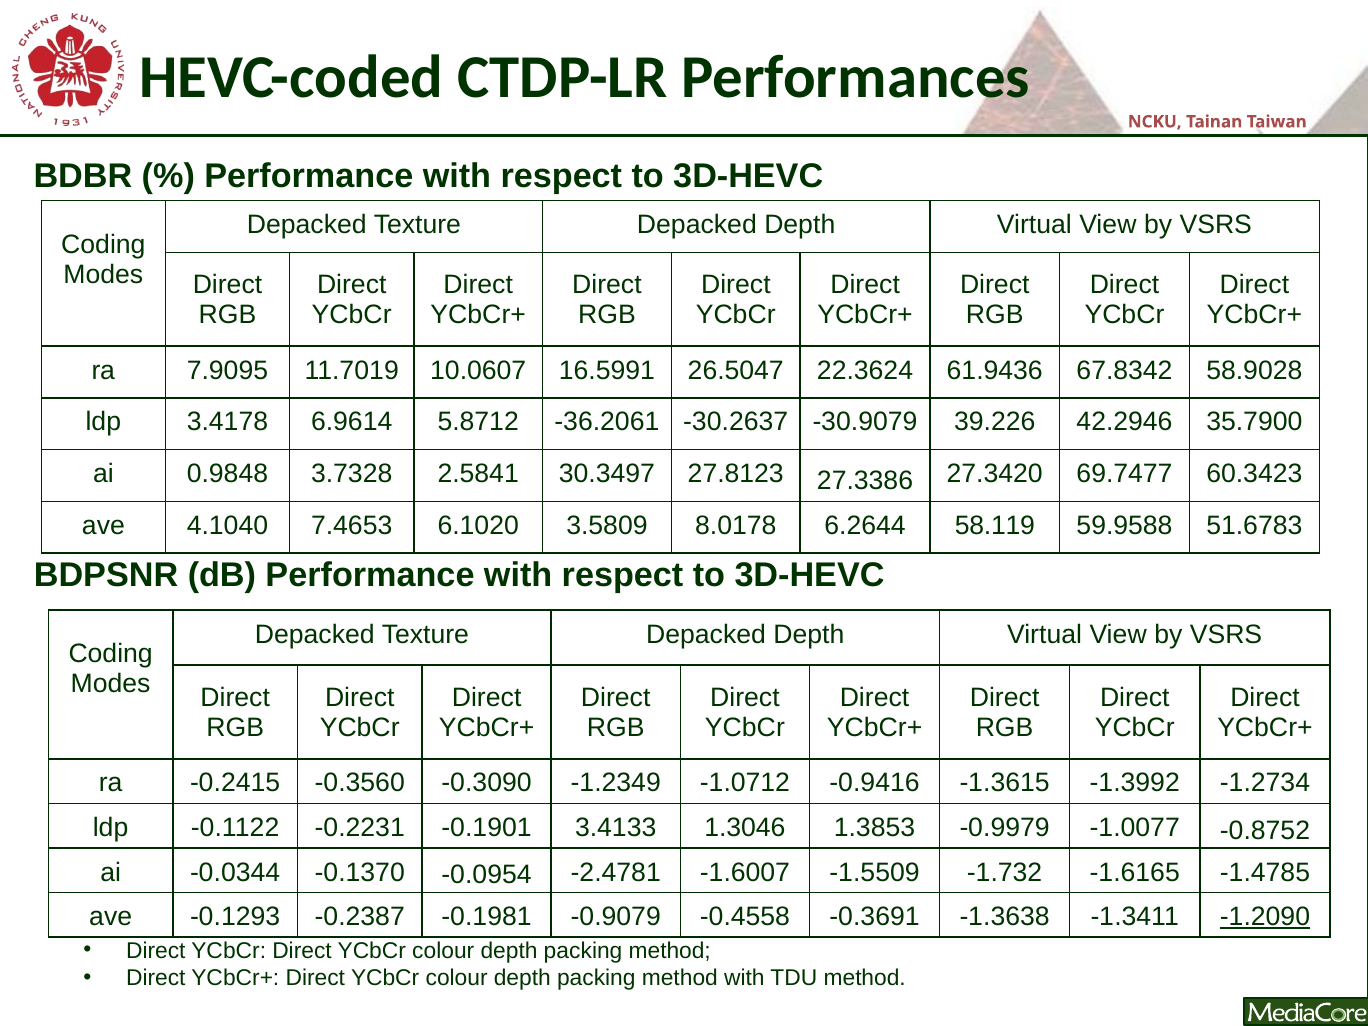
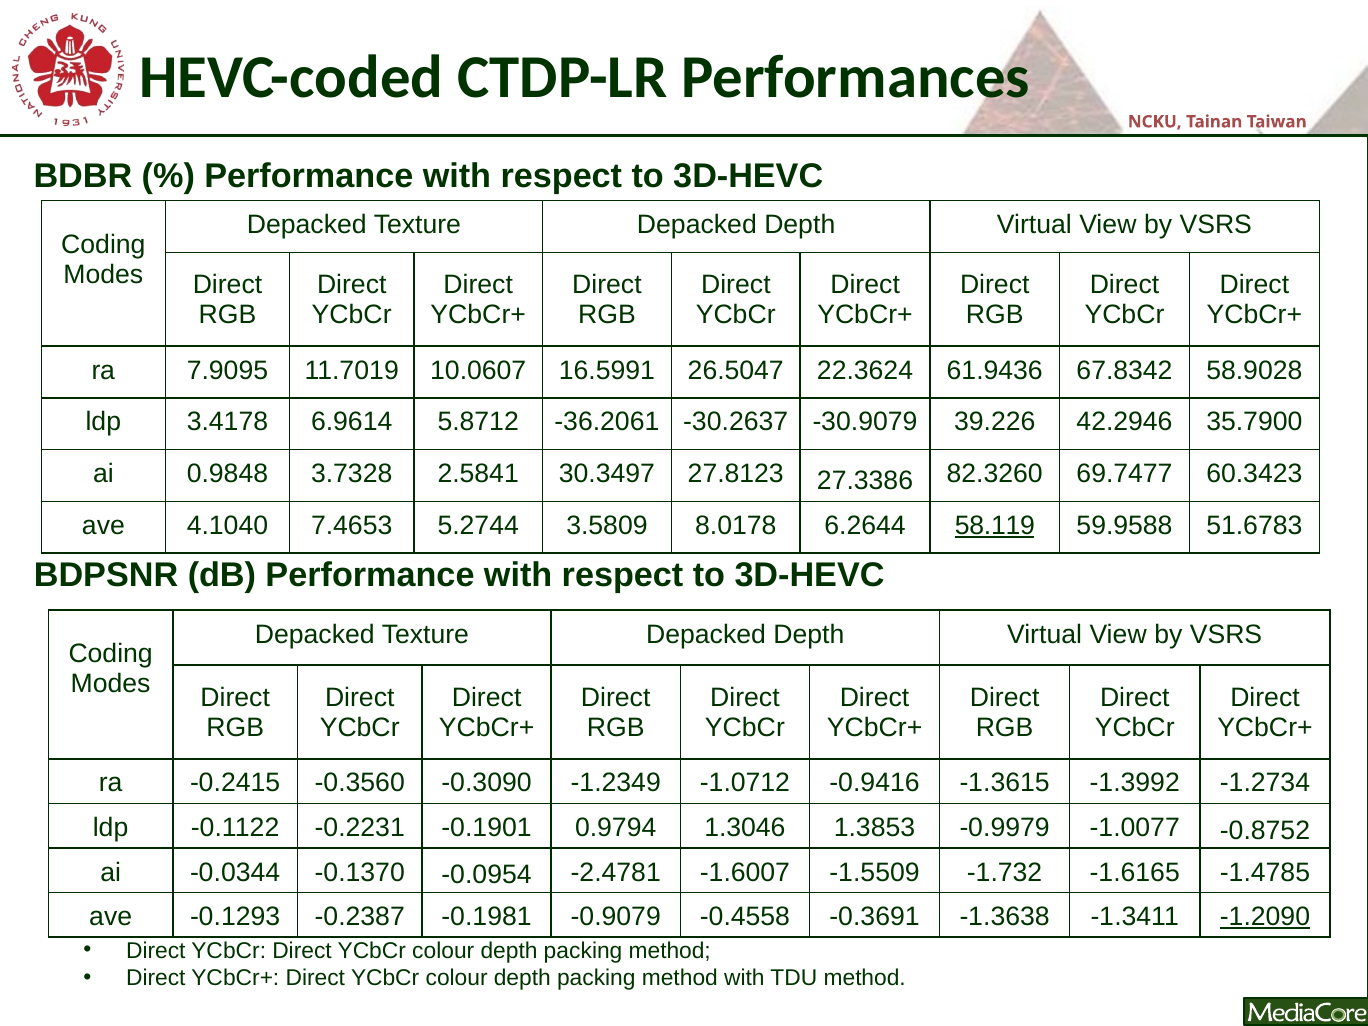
27.3420: 27.3420 -> 82.3260 (995, 474)
6.1020: 6.1020 -> 5.2744 (478, 526)
58.119 underline: none -> present (995, 526)
3.4133: 3.4133 -> 0.9794 (616, 828)
